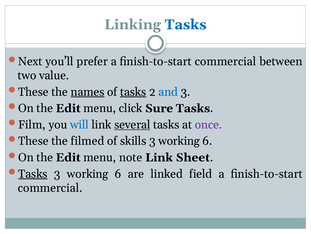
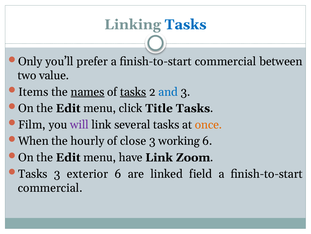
Next: Next -> Only (30, 61)
These: These -> Items (33, 92)
Sure: Sure -> Title (159, 108)
will colour: blue -> purple (79, 124)
several underline: present -> none (132, 124)
once colour: purple -> orange (208, 124)
These: These -> When (33, 141)
filmed: filmed -> hourly (87, 141)
skills: skills -> close (133, 141)
note: note -> have (131, 157)
Sheet: Sheet -> Zoom (193, 157)
Tasks underline: present -> none (33, 173)
working: working -> exterior (88, 173)
